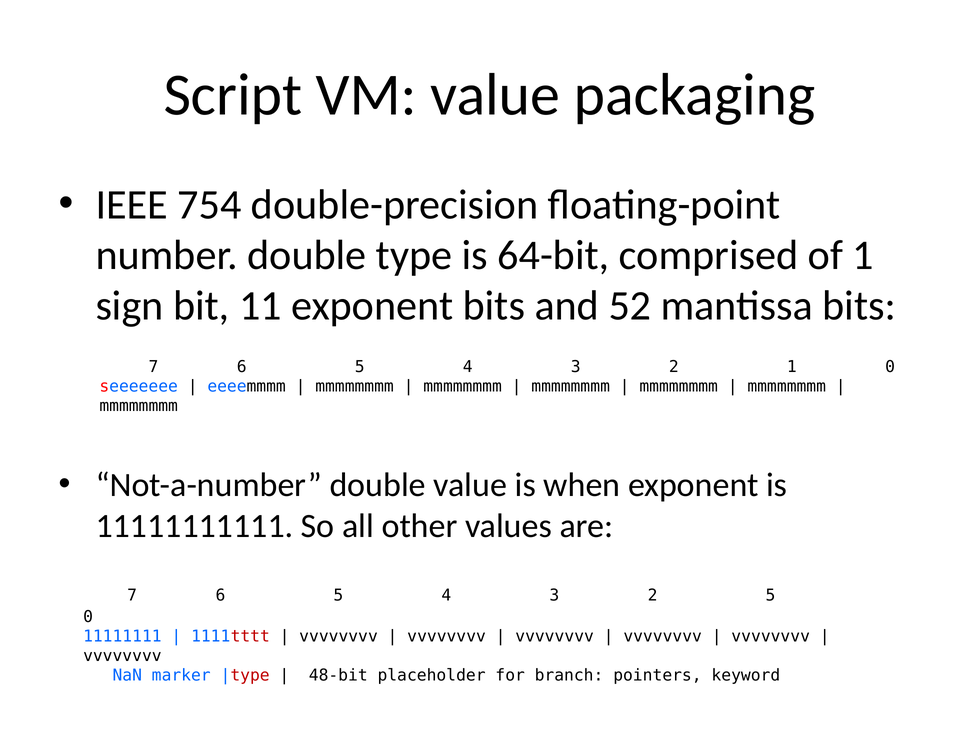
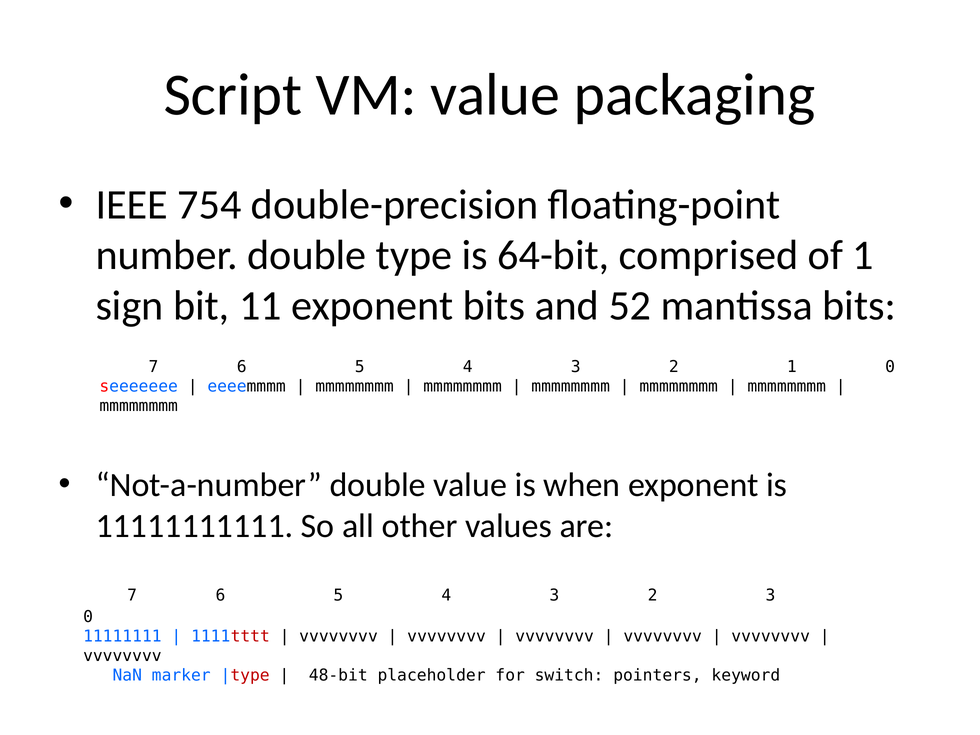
2 5: 5 -> 3 (771, 596)
branch: branch -> switch (569, 676)
